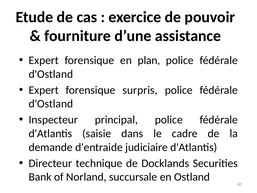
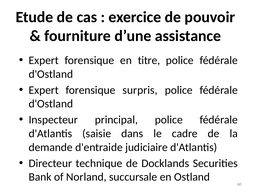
plan: plan -> titre (149, 60)
